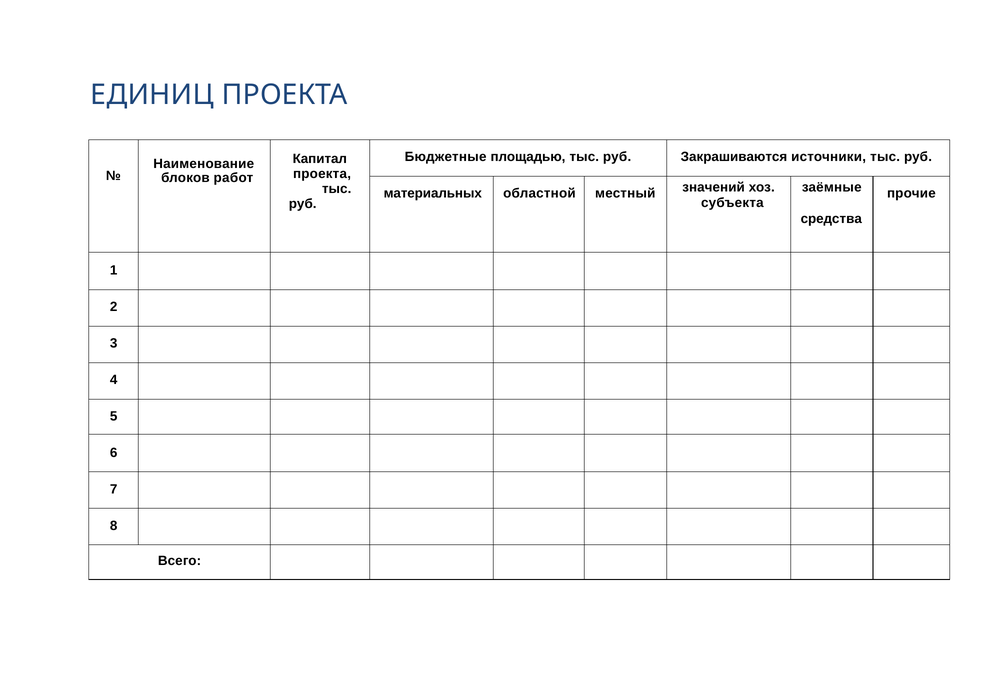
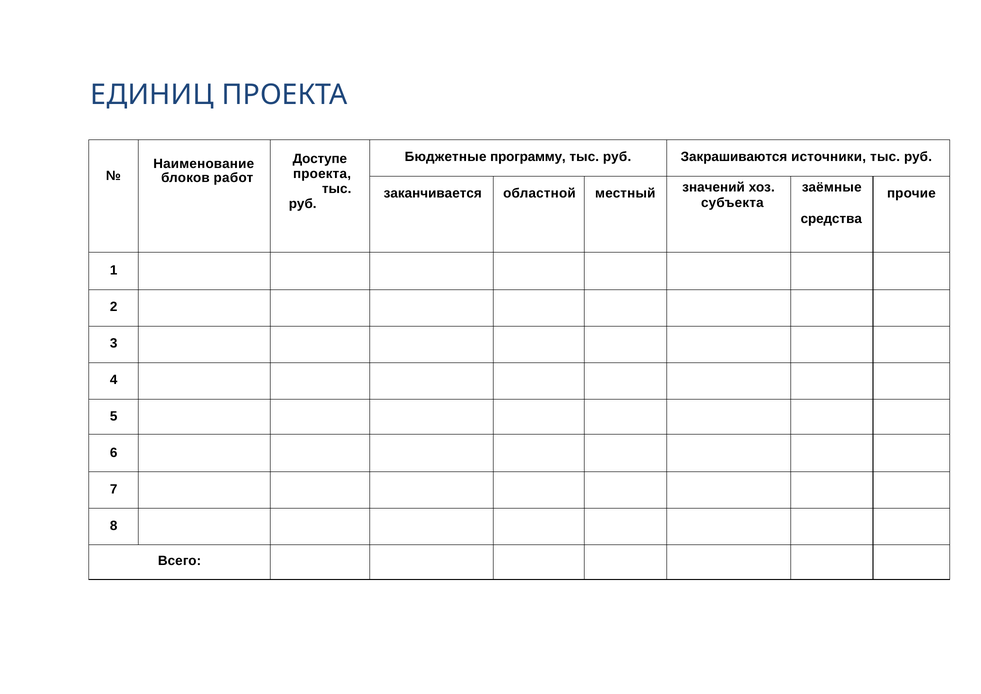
площадью: площадью -> программу (528, 157)
Капитал: Капитал -> Доступе (320, 159)
материальных: материальных -> заканчивается (433, 193)
